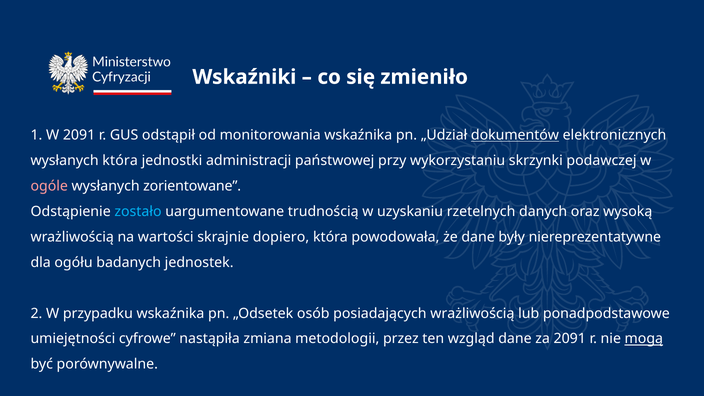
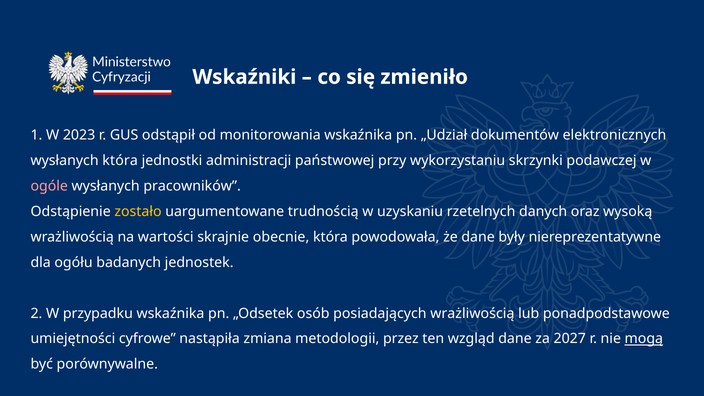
W 2091: 2091 -> 2023 (79, 135)
dokumentów underline: present -> none (515, 135)
zorientowane: zorientowane -> pracowników (192, 186)
zostało colour: light blue -> yellow (138, 212)
dopiero: dopiero -> obecnie (281, 237)
za 2091: 2091 -> 2027 (570, 339)
